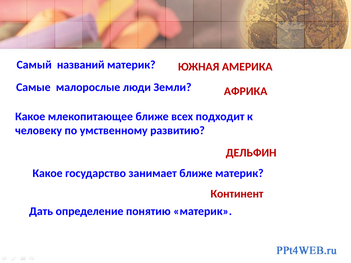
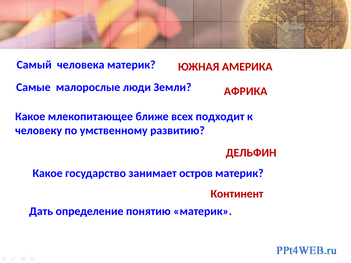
названий: названий -> человека (81, 65)
занимает ближе: ближе -> остров (196, 173)
